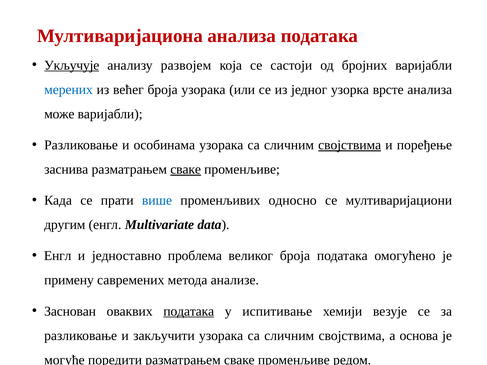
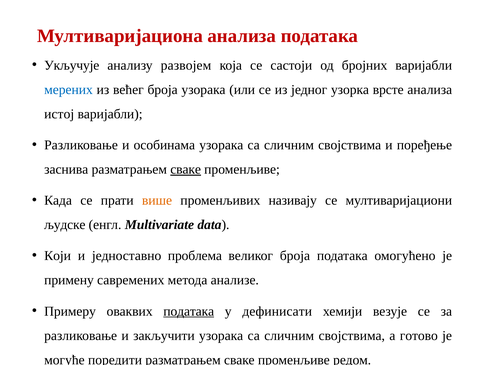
Укључује underline: present -> none (72, 65)
може: може -> истој (59, 114)
својствима underline: present -> none (350, 145)
више colour: blue -> orange (157, 201)
односно: односно -> називају (293, 201)
другим: другим -> људске (65, 225)
Енгл: Енгл -> Који (58, 256)
Заснован: Заснован -> Примеру (70, 311)
испитивање: испитивање -> дефинисати (277, 311)
основа: основа -> готово (419, 336)
